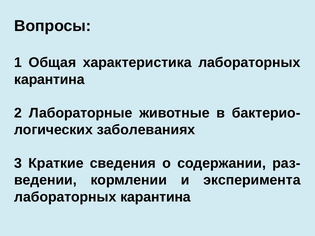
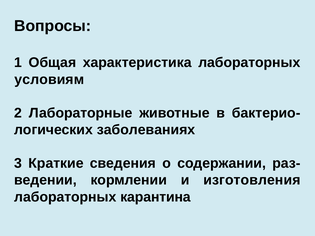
карантина: карантина -> условиям (49, 79)
эксперимента: эксперимента -> изготовления (252, 180)
